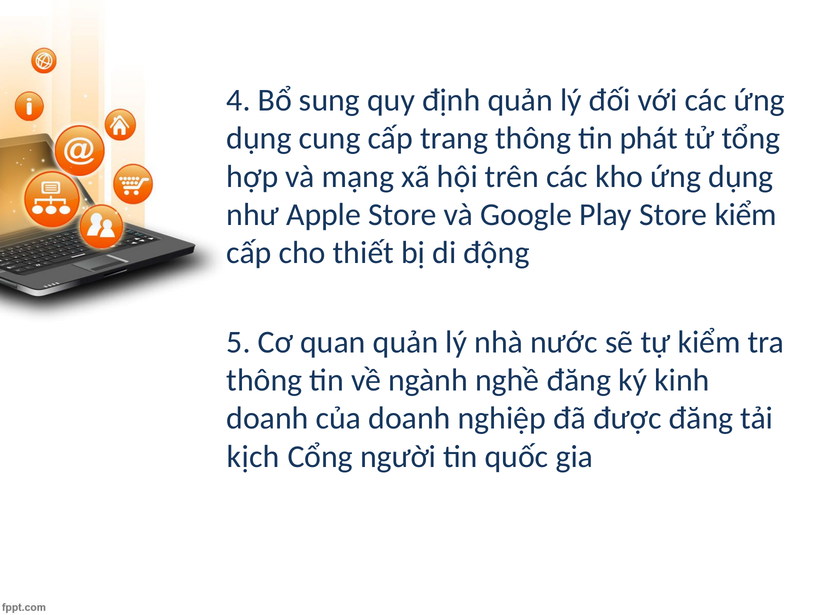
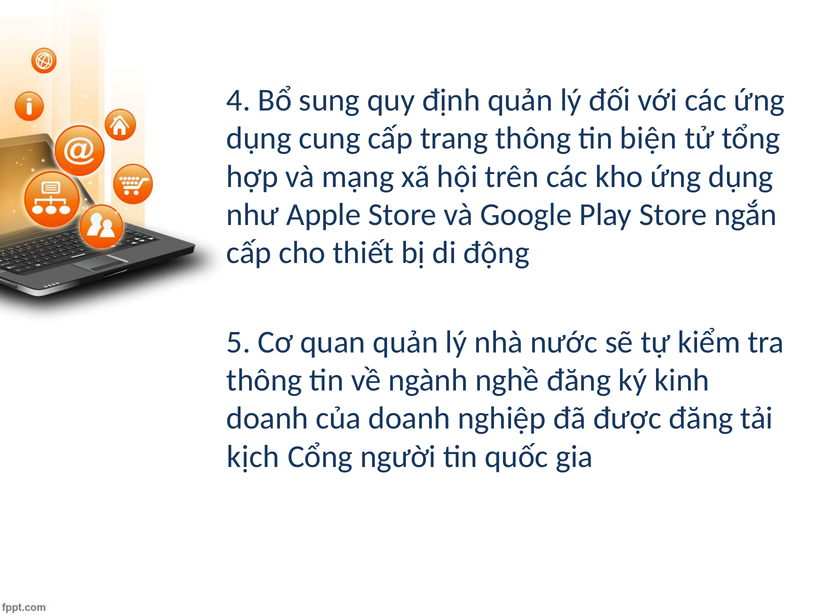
phát: phát -> biện (649, 138)
Store kiểm: kiểm -> ngắn (746, 215)
